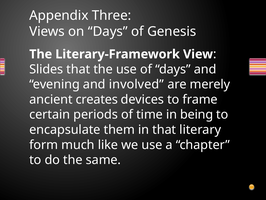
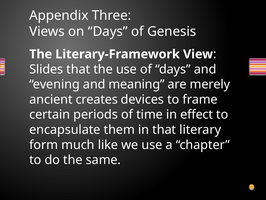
involved: involved -> meaning (137, 84)
being: being -> effect (197, 114)
